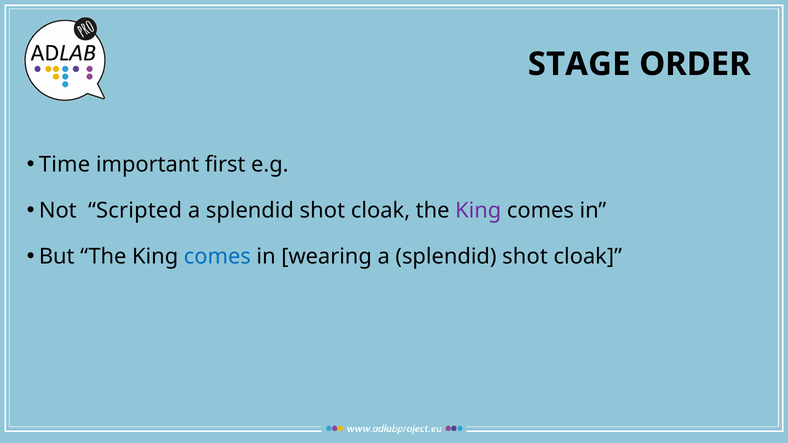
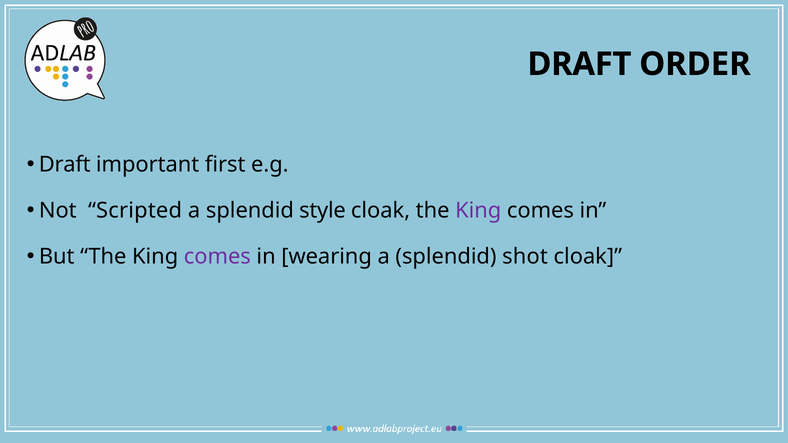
STAGE: STAGE -> DRAFT (579, 64)
Time: Time -> Draft (65, 165)
shot: shot -> style (323, 211)
comes colour: blue -> purple (217, 257)
